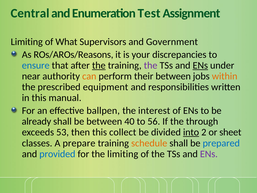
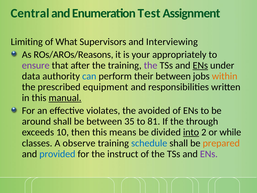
Government: Government -> Interviewing (172, 42)
discrepancies: discrepancies -> appropriately (179, 55)
ensure colour: blue -> purple (36, 65)
the underline: present -> none (99, 65)
near: near -> data (31, 76)
can colour: orange -> blue (89, 76)
manual underline: none -> present (65, 98)
ballpen: ballpen -> violates (103, 111)
interest: interest -> avoided (154, 111)
already: already -> around (36, 121)
40: 40 -> 35 (129, 121)
56: 56 -> 81 (154, 121)
53: 53 -> 10 (63, 132)
collect: collect -> means (123, 132)
sheet: sheet -> while (230, 132)
prepare: prepare -> observe (79, 143)
schedule colour: orange -> blue (149, 143)
prepared colour: blue -> orange (221, 143)
the limiting: limiting -> instruct (123, 154)
